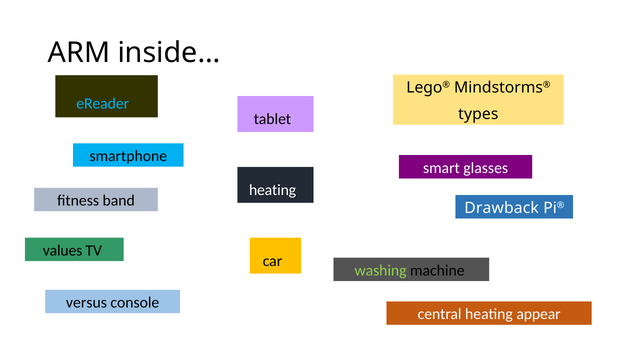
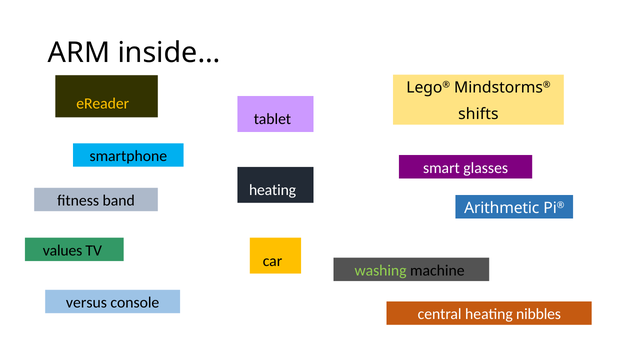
eReader colour: light blue -> yellow (103, 104)
types: types -> shifts (478, 114)
Drawback: Drawback -> Arithmetic (502, 208)
appear: appear -> nibbles (539, 315)
